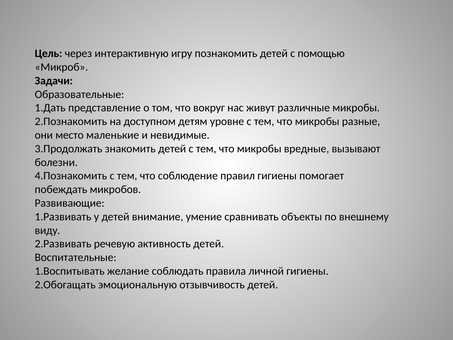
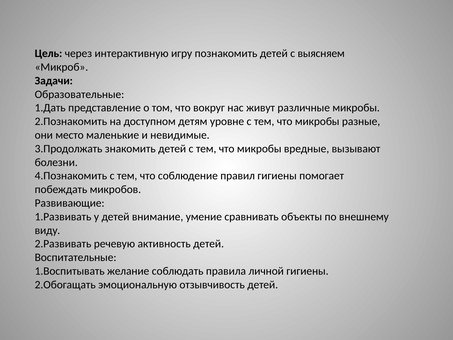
помощью: помощью -> выясняем (321, 53)
